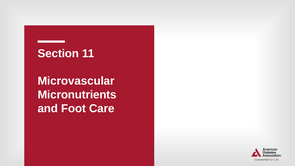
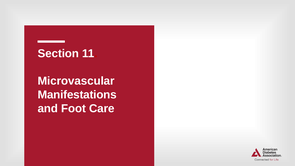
Micronutrients: Micronutrients -> Manifestations (77, 95)
